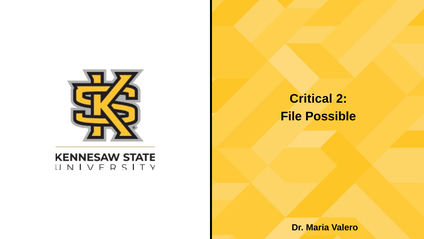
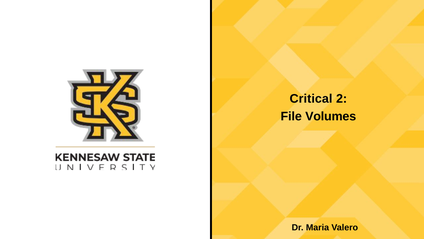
Possible: Possible -> Volumes (331, 116)
